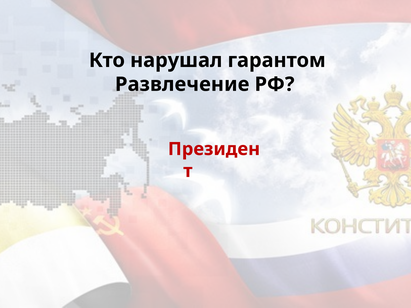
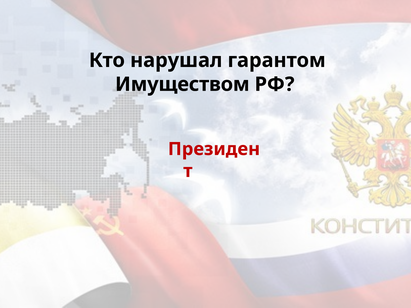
Развлечение: Развлечение -> Имуществом (182, 84)
